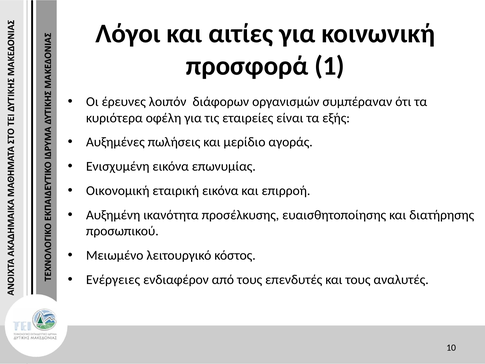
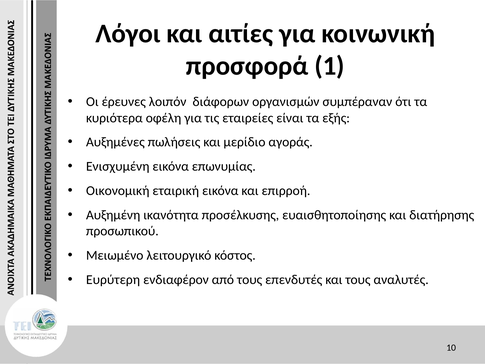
Ενέργειες: Ενέργειες -> Ευρύτερη (113, 280)
